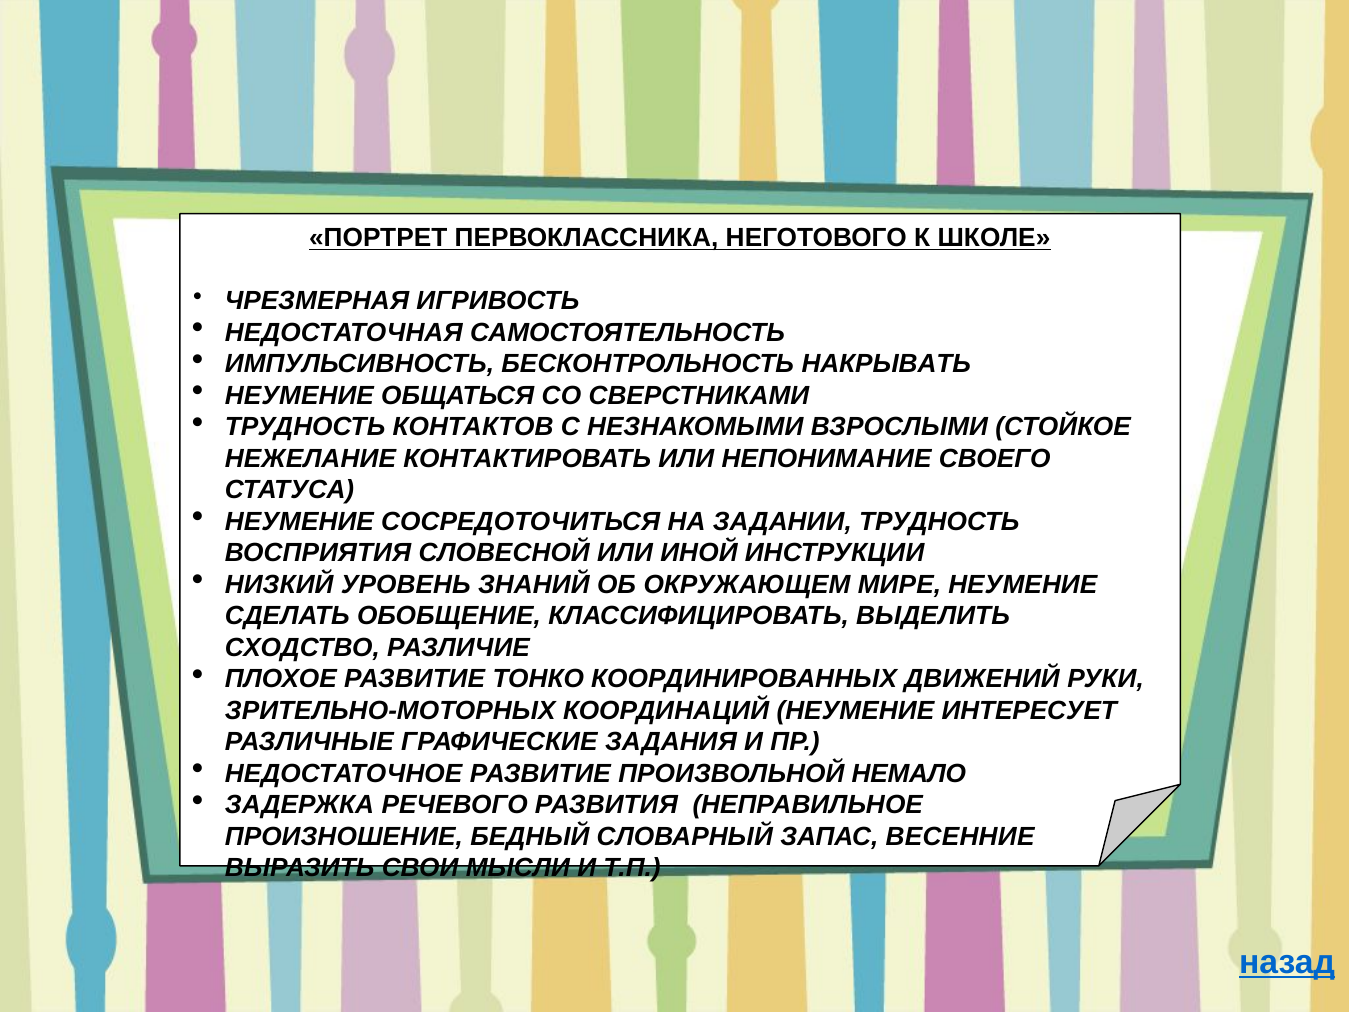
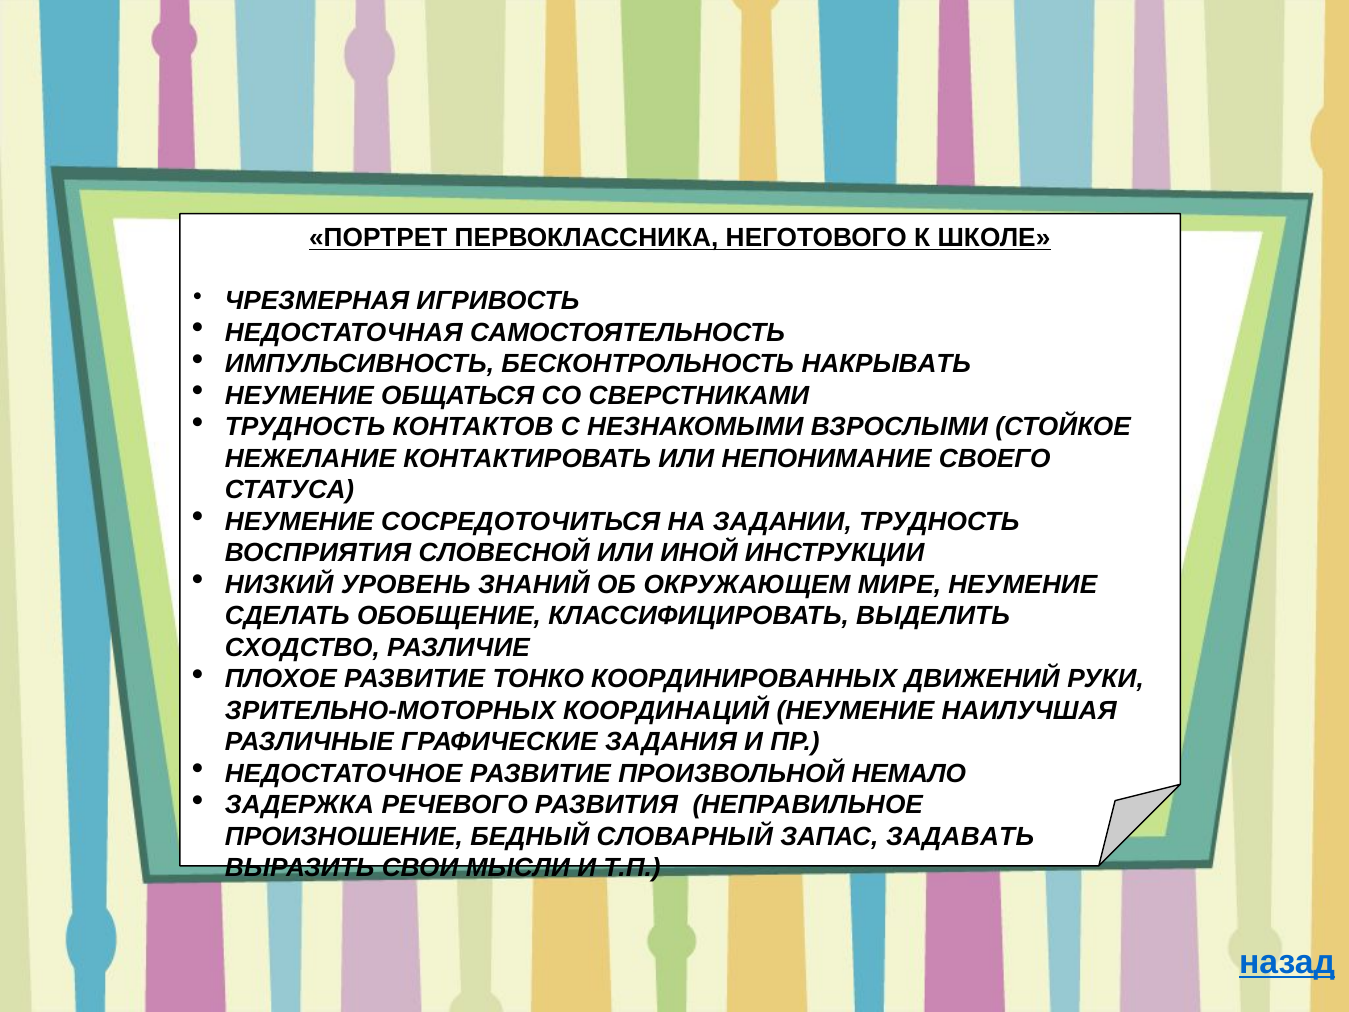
ИНТЕРЕСУЕТ: ИНТЕРЕСУЕТ -> НАИЛУЧШАЯ (1029, 710)
ВЕСЕННИЕ: ВЕСЕННИЕ -> ЗАДАВАТЬ (960, 836)
